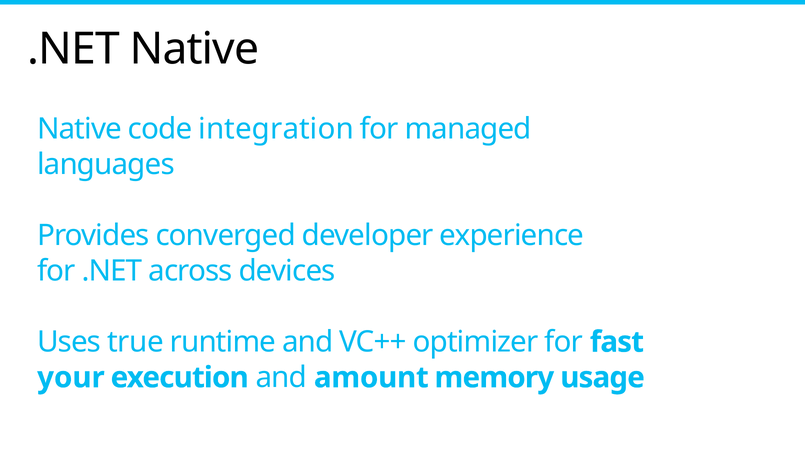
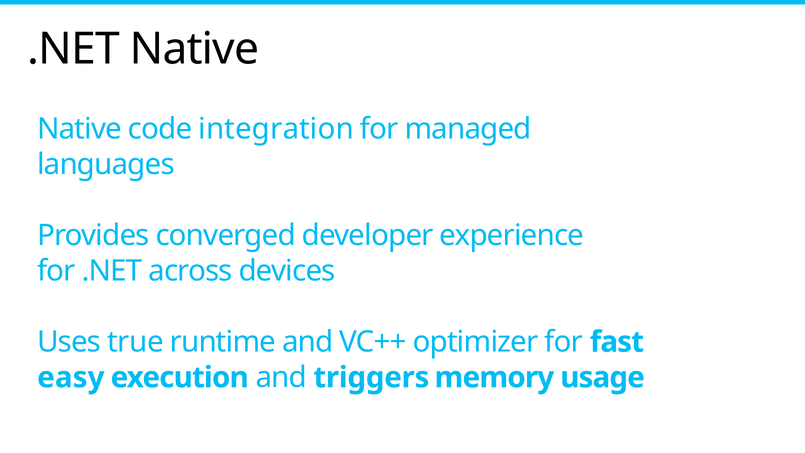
your: your -> easy (71, 377)
amount: amount -> triggers (371, 377)
